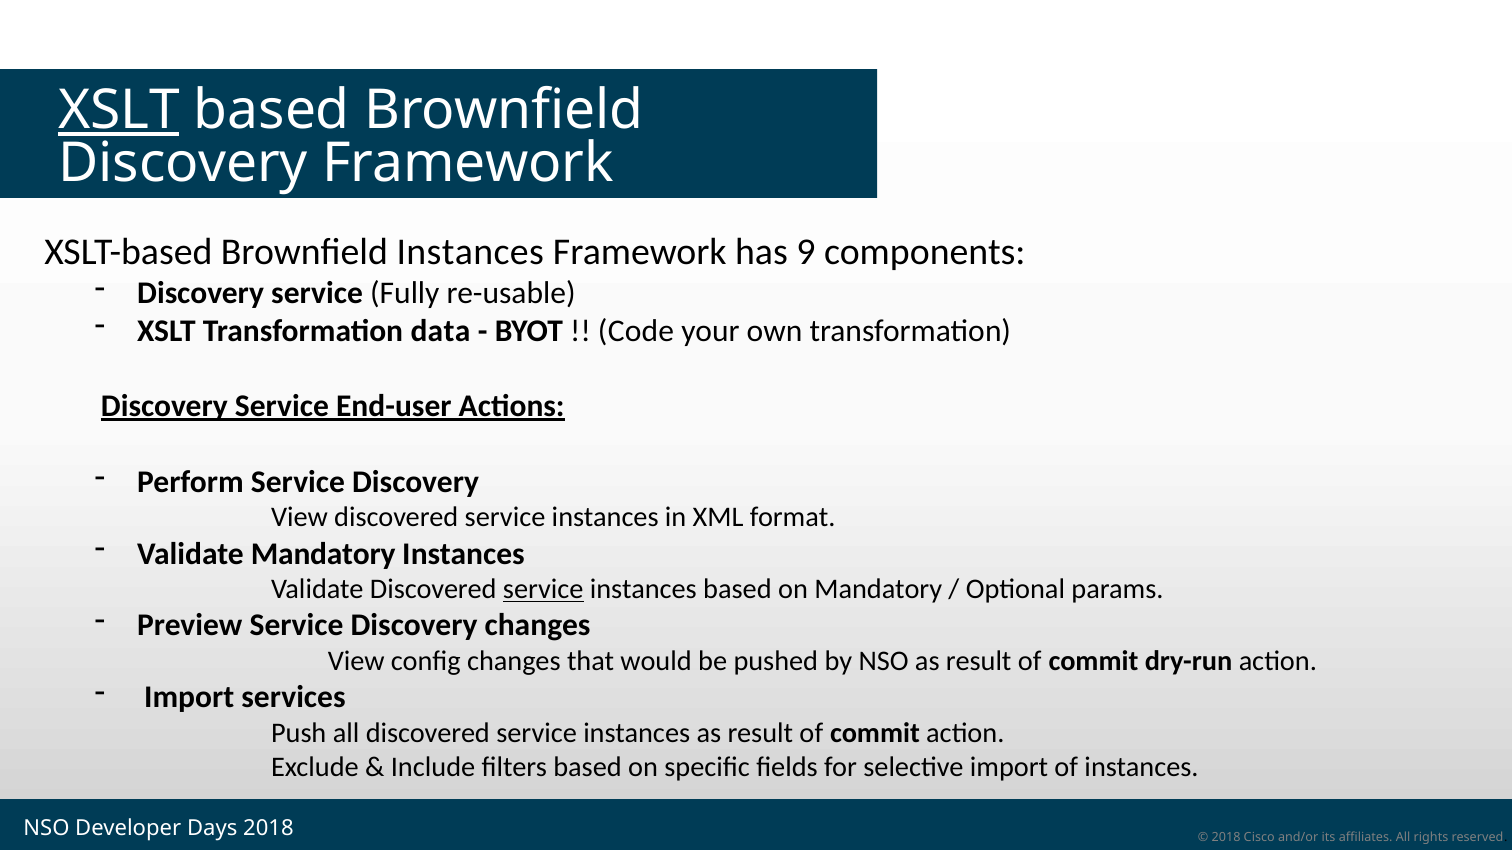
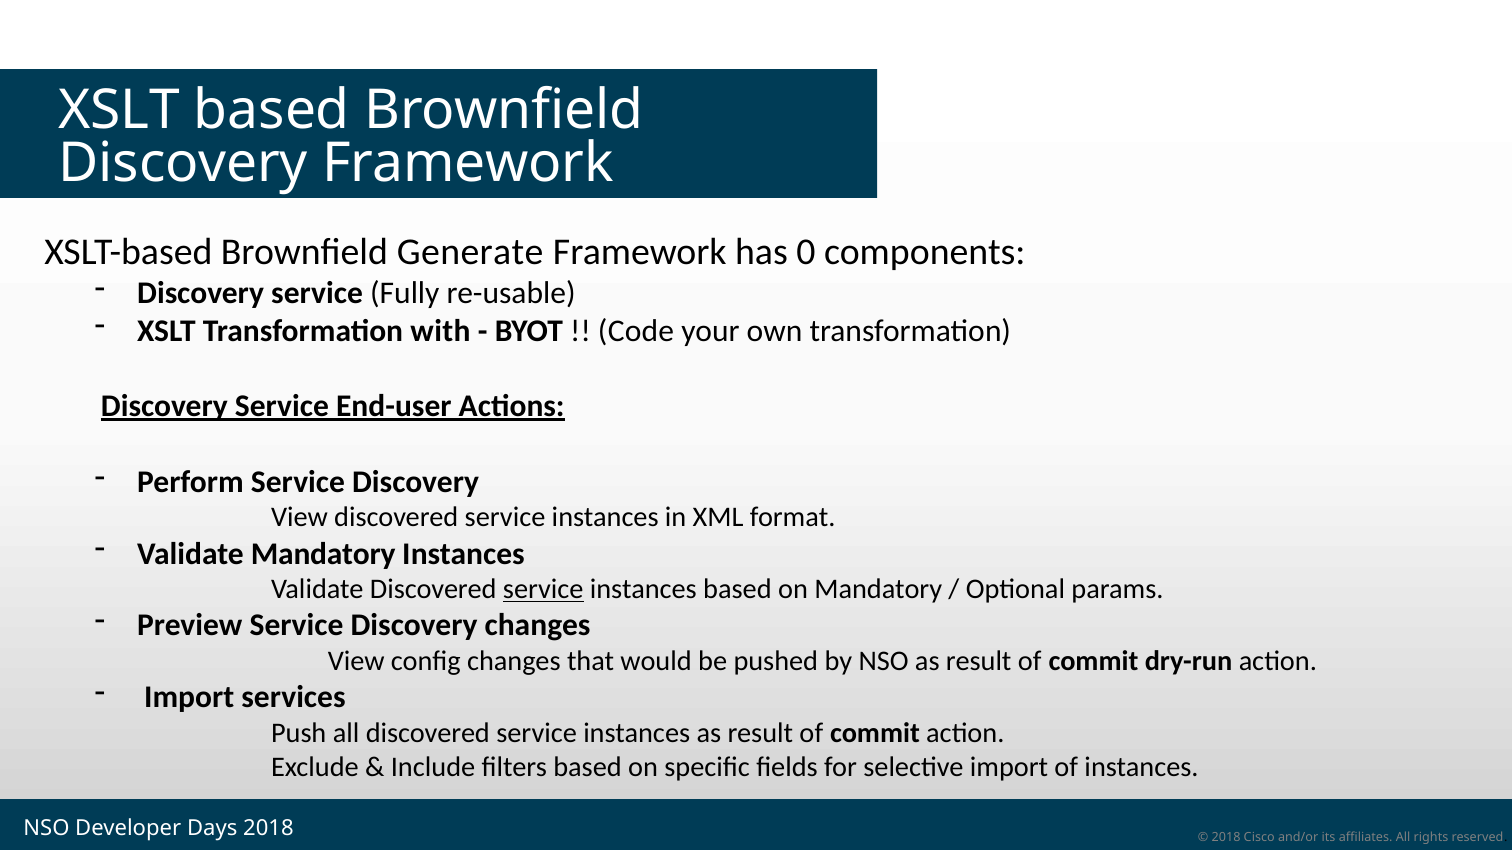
XSLT underline: present -> none (119, 110)
Brownfield Instances: Instances -> Generate (470, 252)
9: 9 -> 0 (806, 252)
data: data -> with (440, 331)
